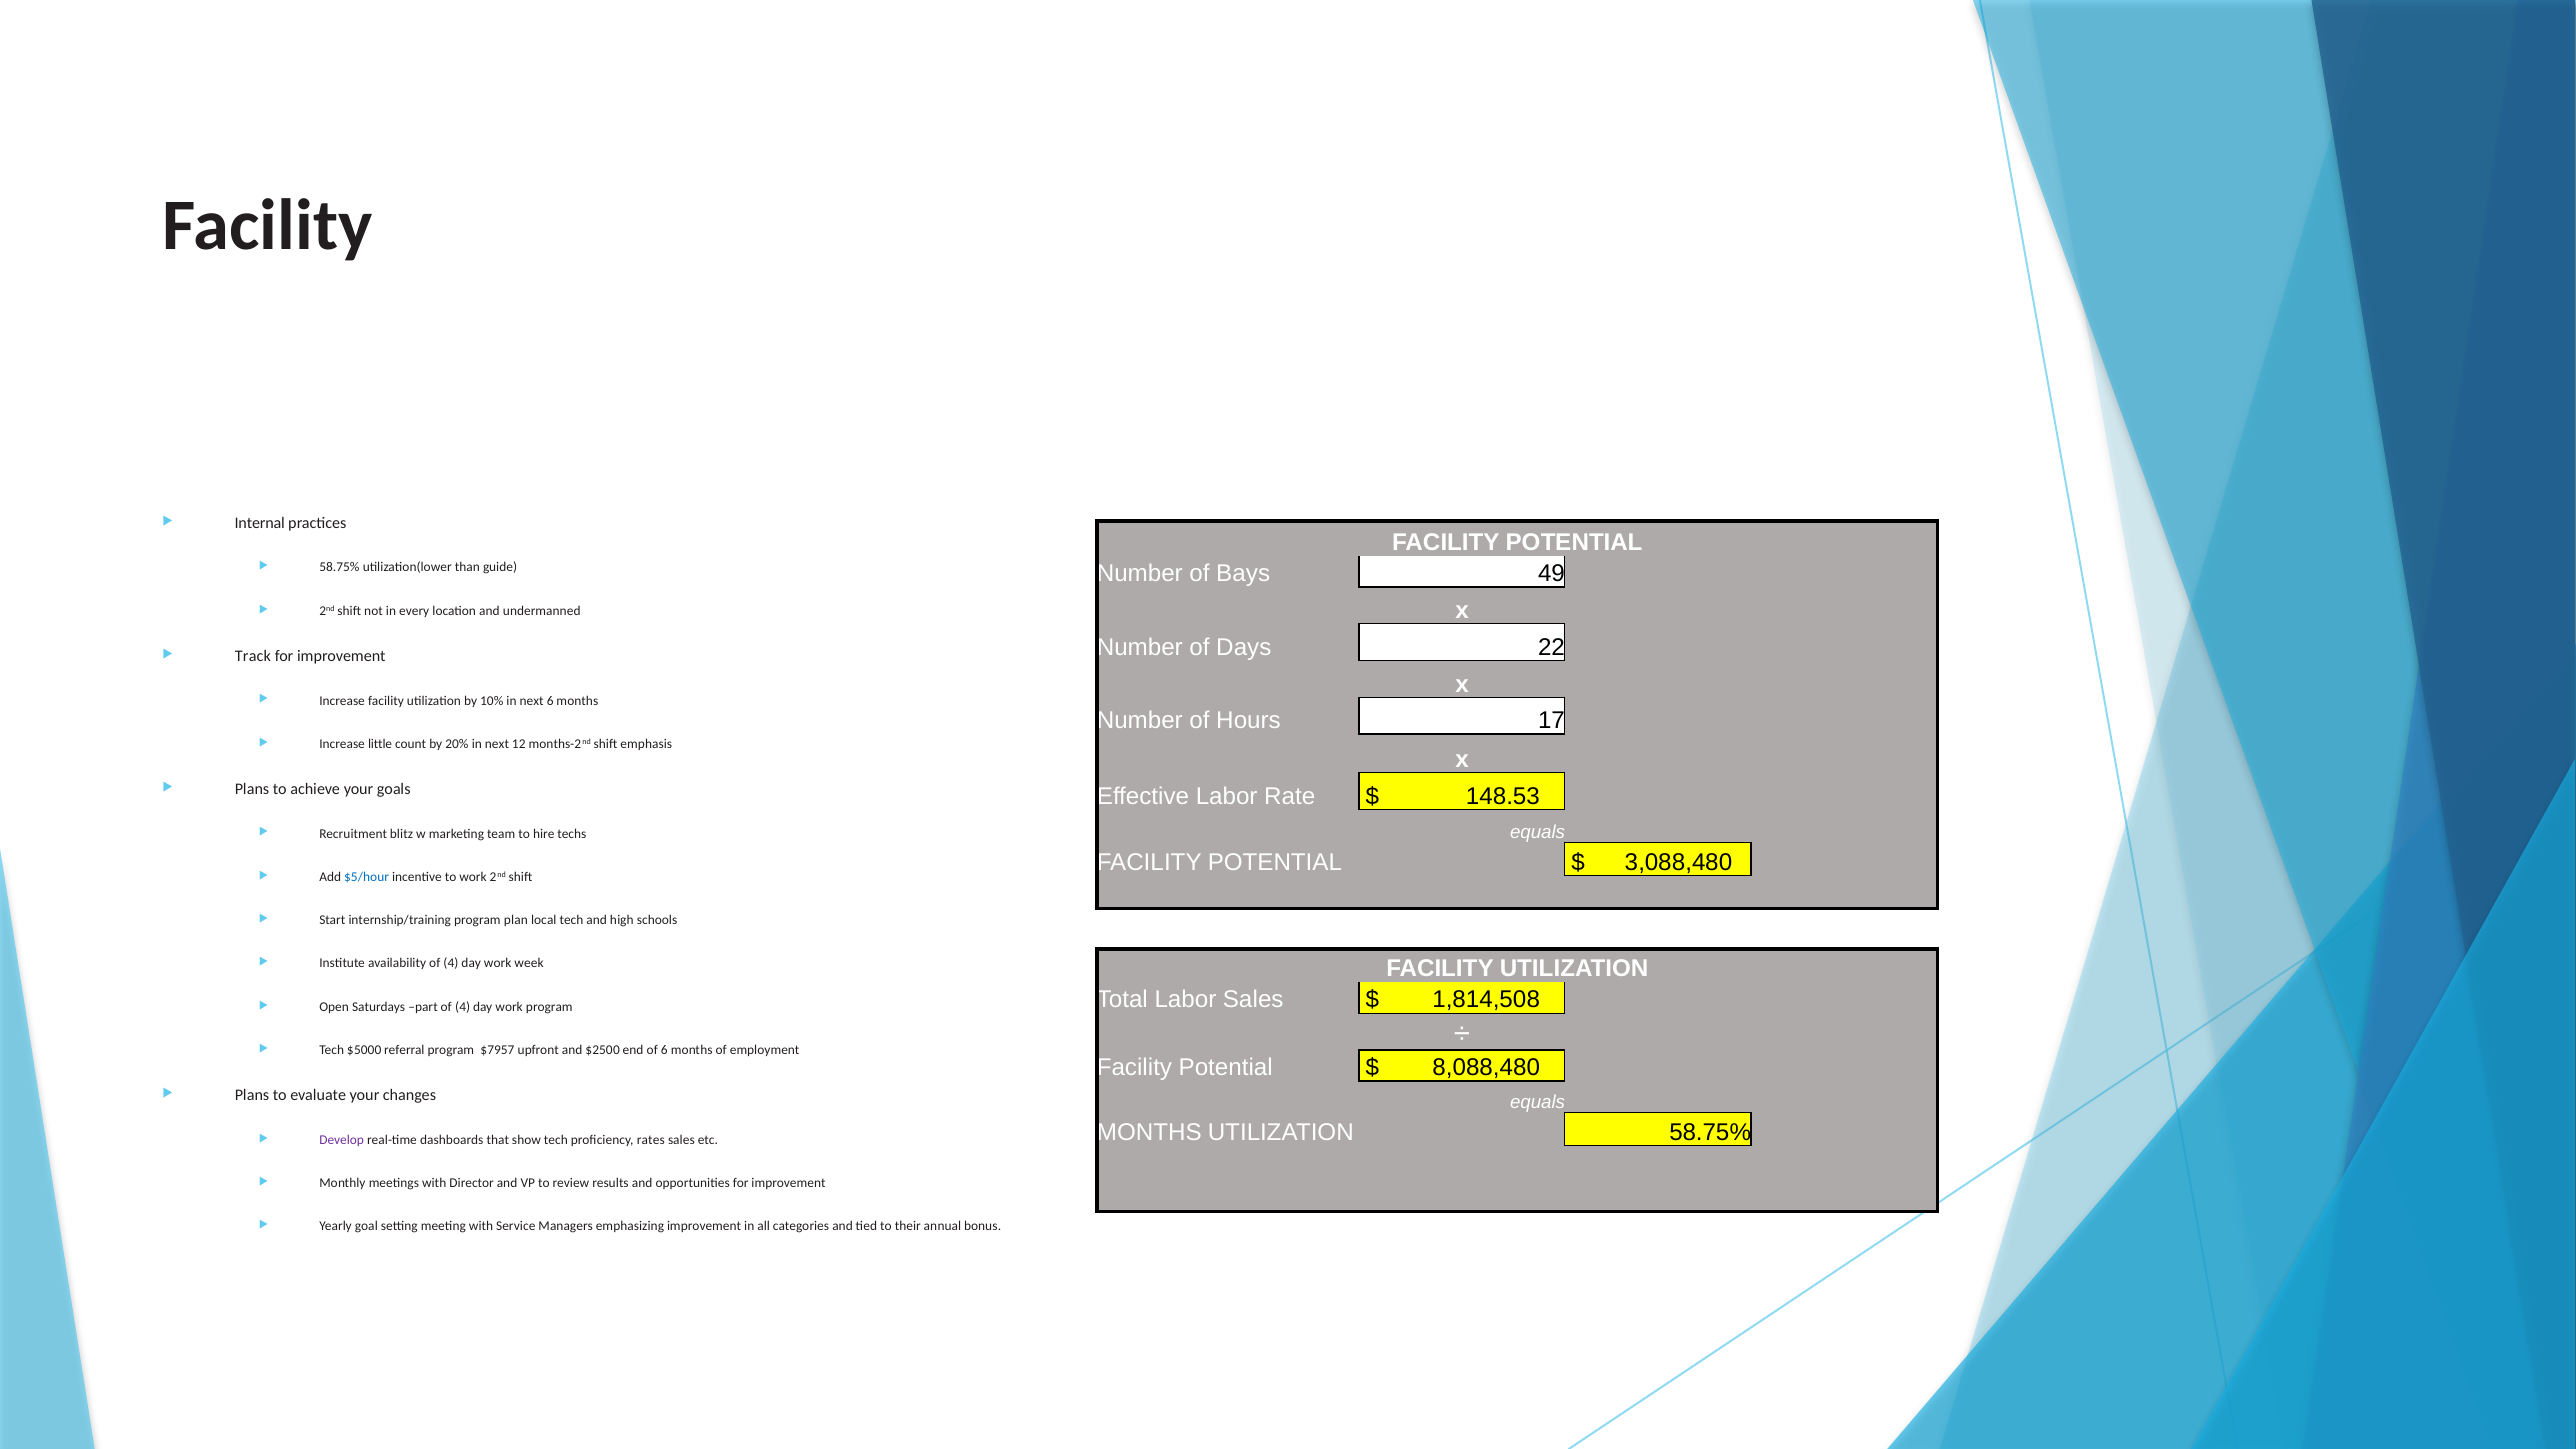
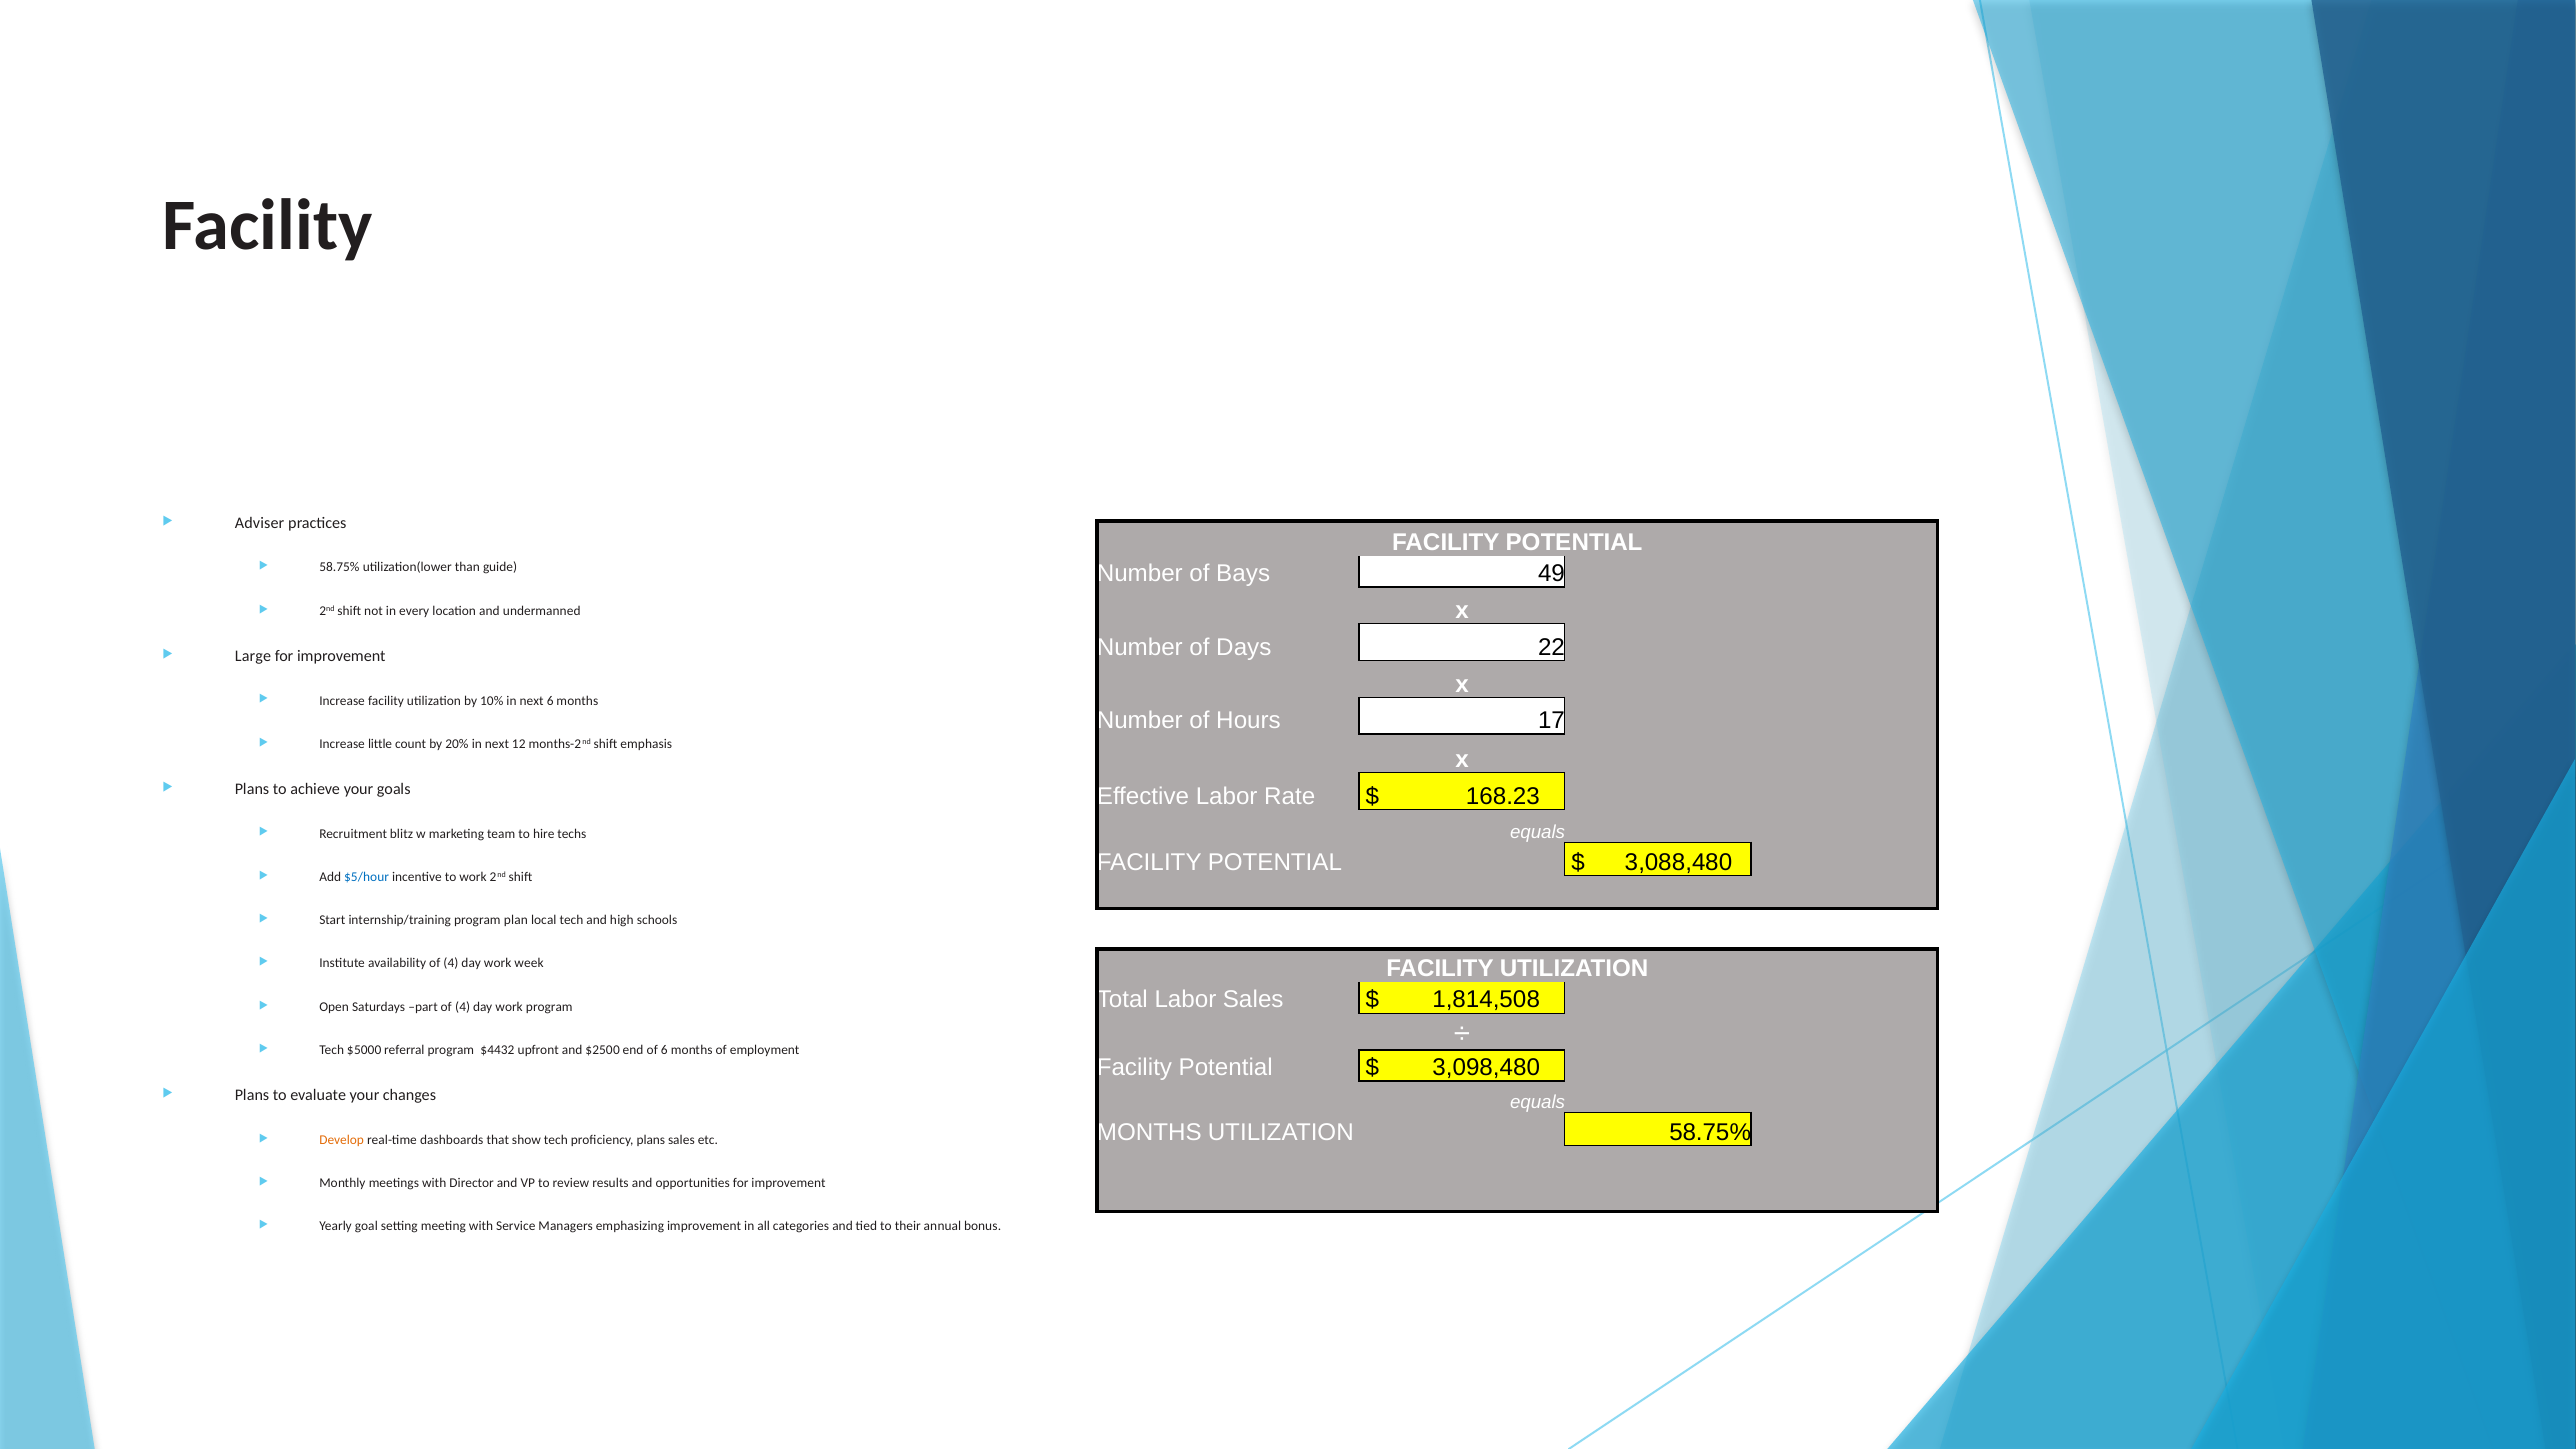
Internal: Internal -> Adviser (260, 523)
Track: Track -> Large (253, 656)
148.53: 148.53 -> 168.23 (1503, 796)
$7957: $7957 -> $4432 (497, 1050)
8,088,480: 8,088,480 -> 3,098,480 (1486, 1068)
Develop colour: purple -> orange (342, 1140)
proficiency rates: rates -> plans (651, 1140)
